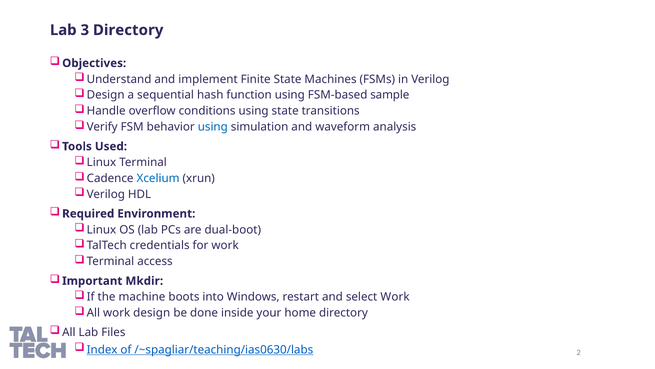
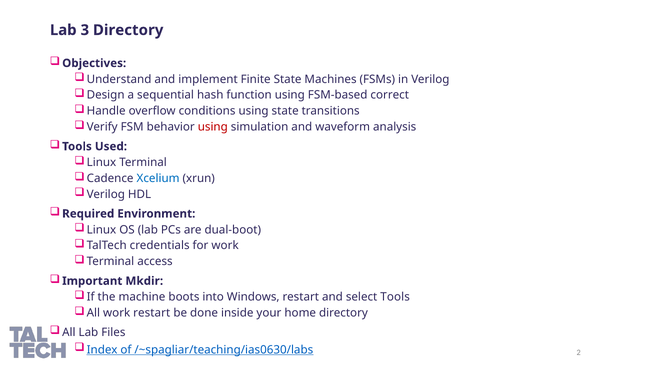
sample: sample -> correct (390, 95)
using colour: blue -> red (213, 127)
select Work: Work -> Tools (395, 296)
work design: design -> restart (152, 312)
